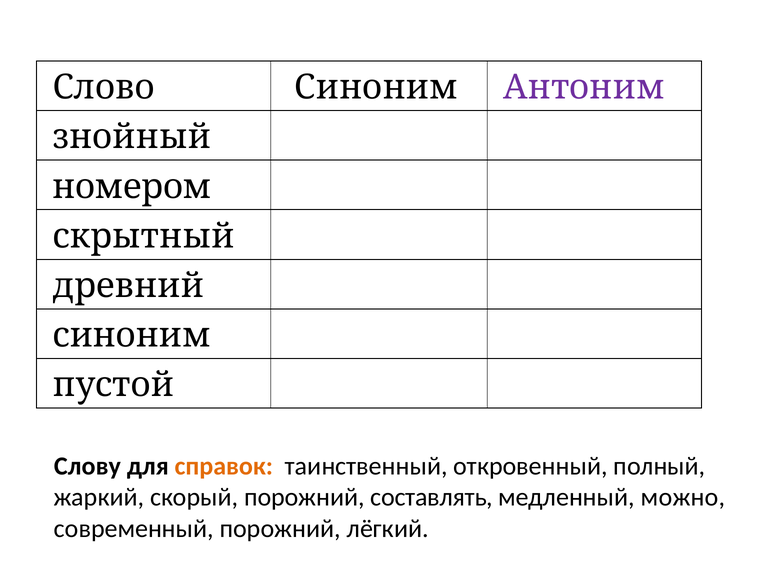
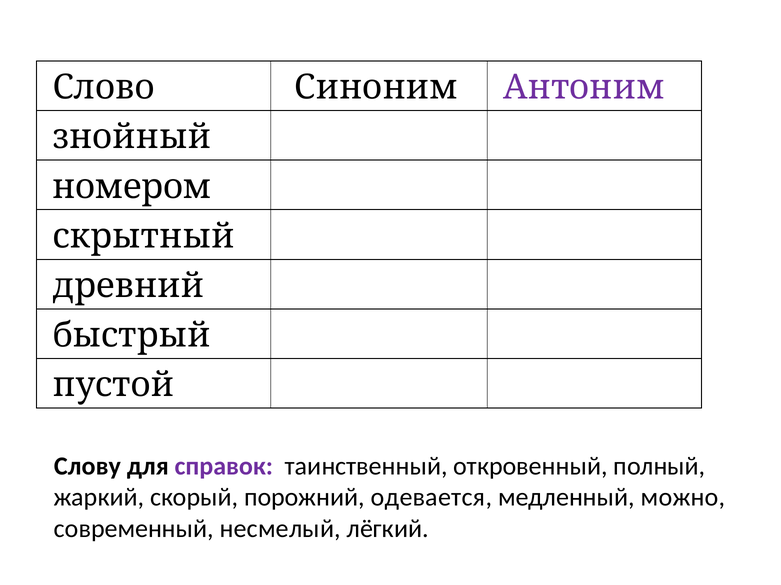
синоним: синоним -> быстрый (132, 336)
справок colour: orange -> purple (224, 467)
составлять: составлять -> одевается (431, 498)
современный порожний: порожний -> несмелый (280, 529)
